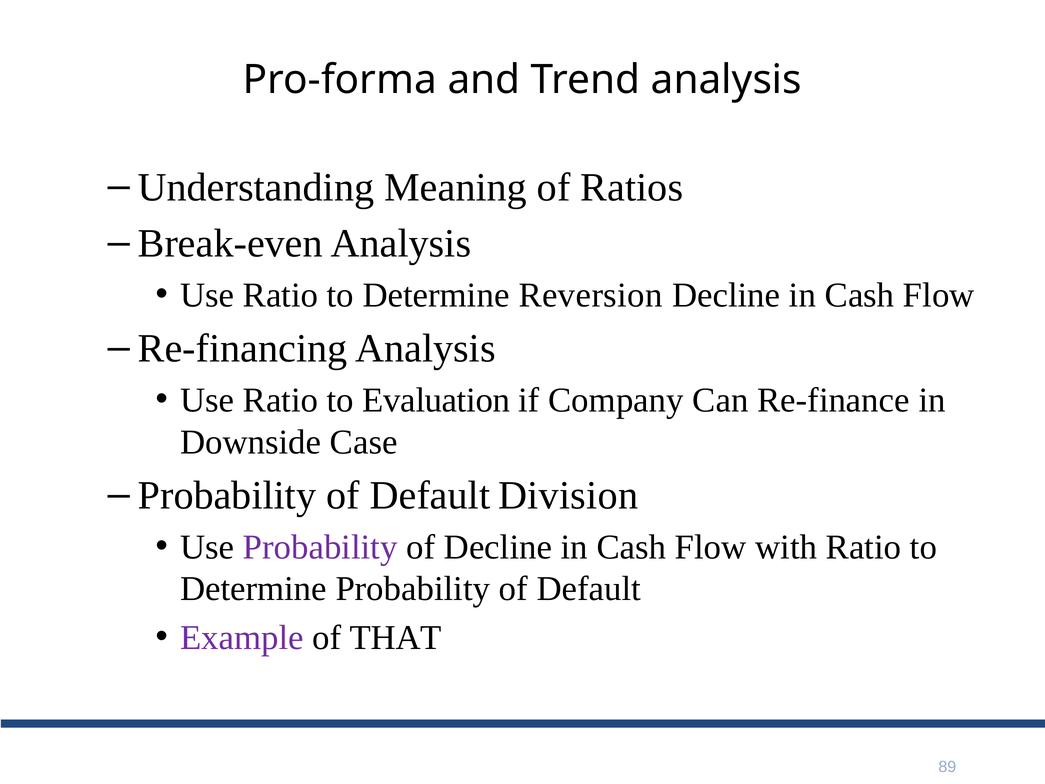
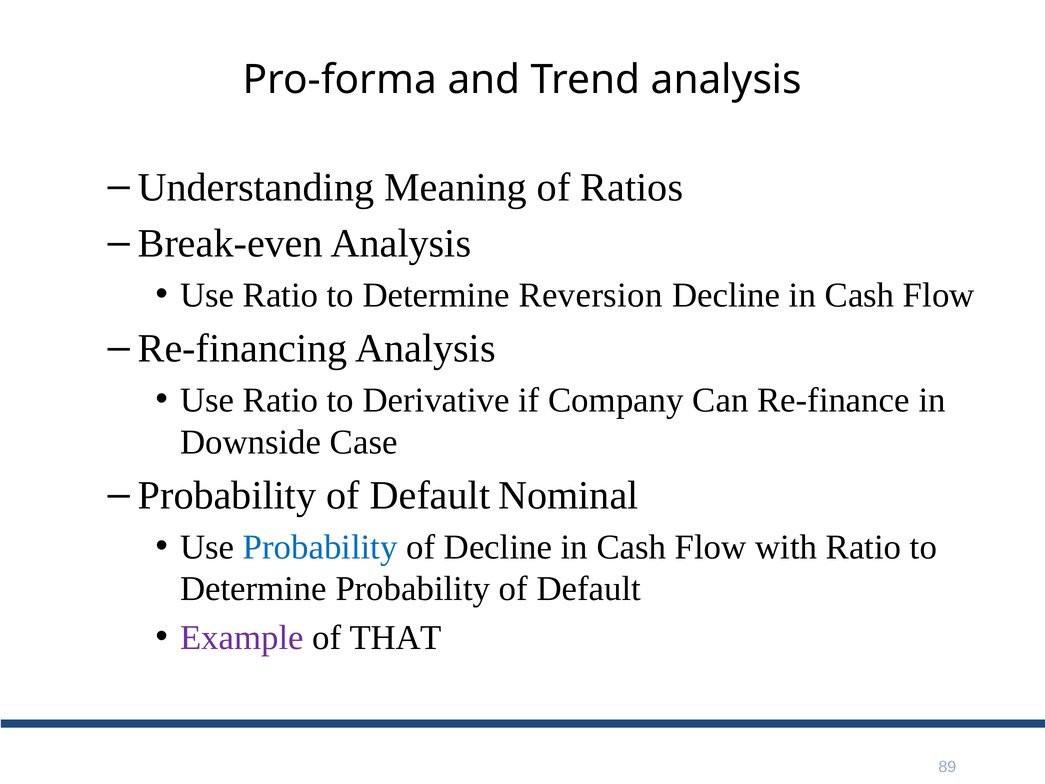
Evaluation: Evaluation -> Derivative (436, 400)
Division: Division -> Nominal (568, 495)
Probability colour: purple -> blue (320, 547)
